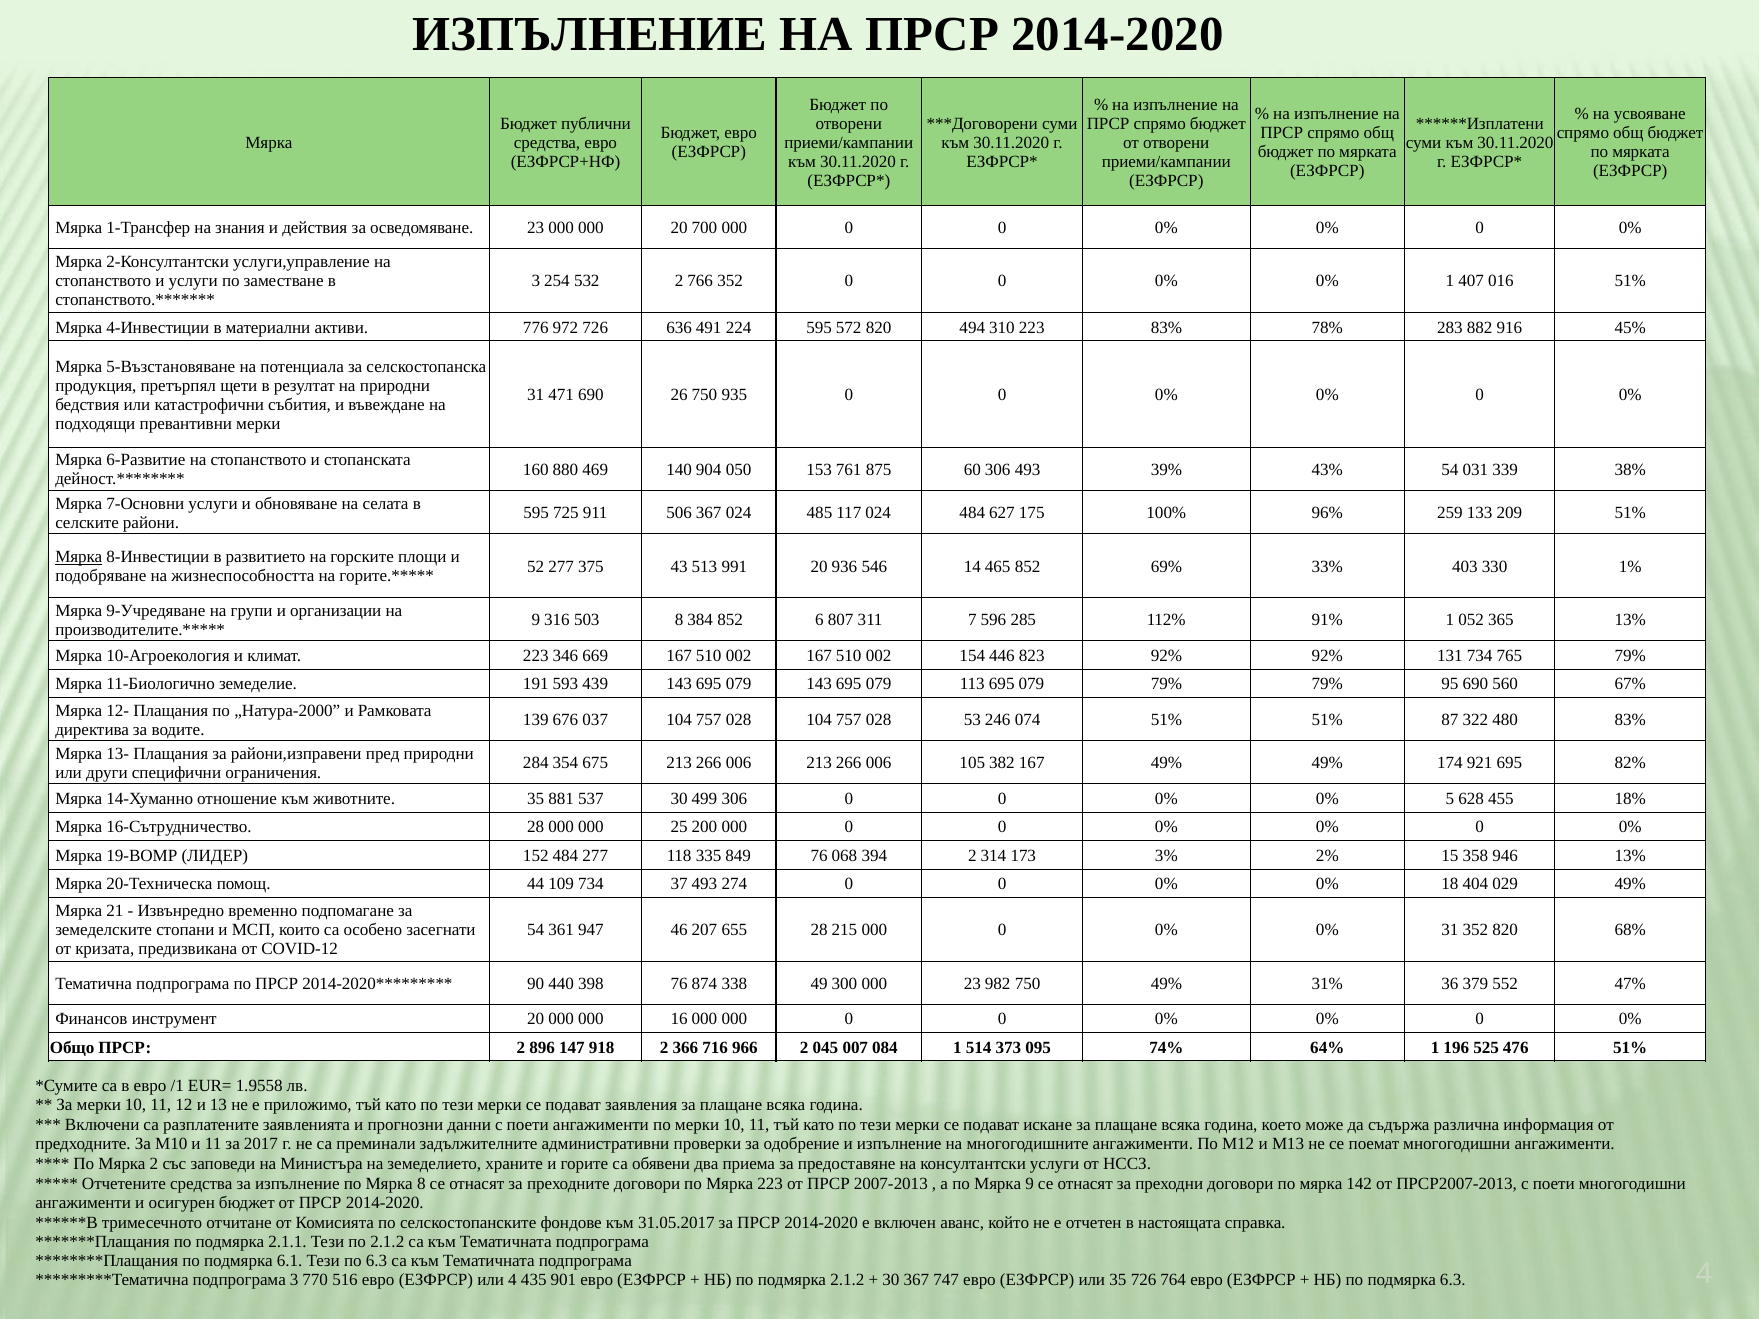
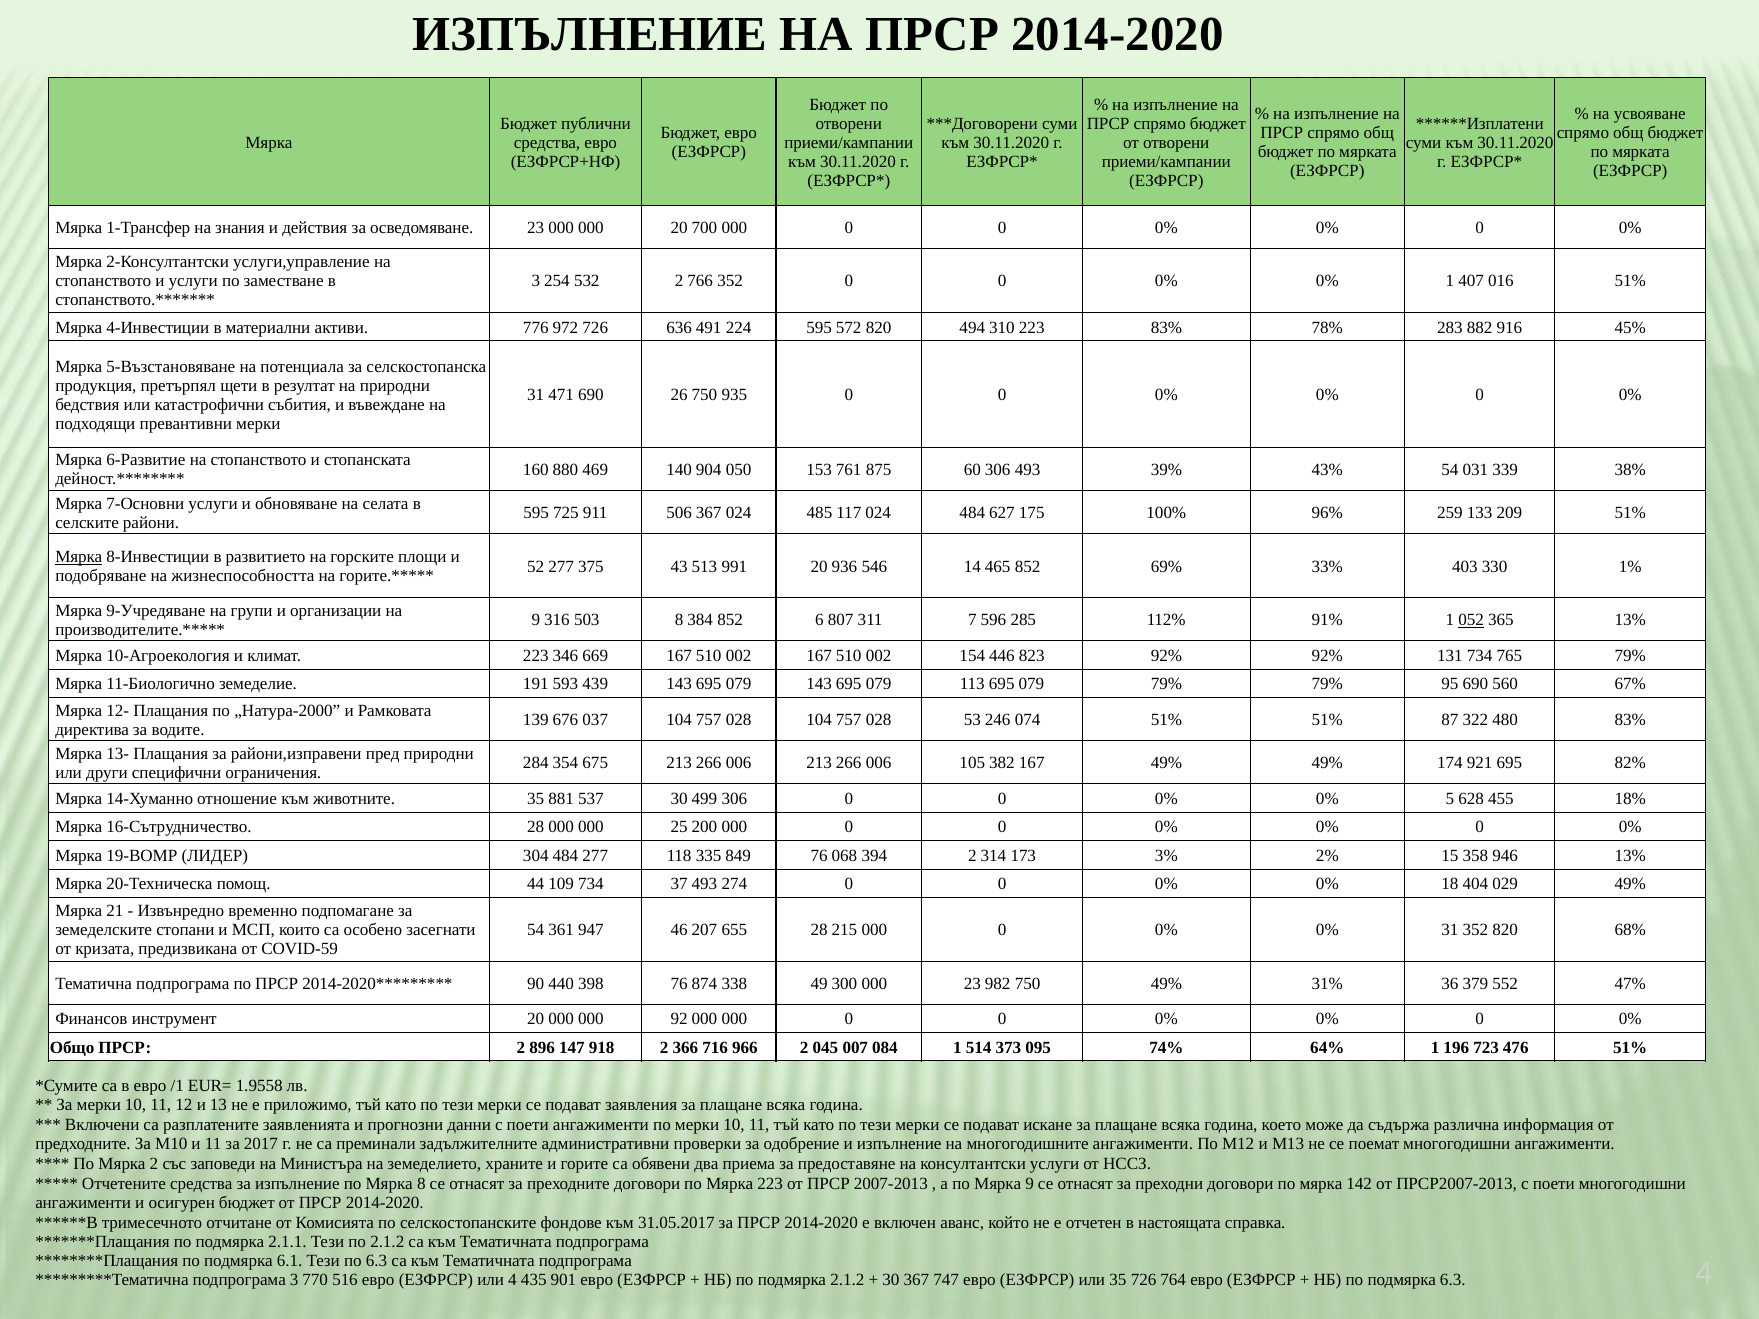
052 underline: none -> present (1471, 620)
152: 152 -> 304 (536, 856)
COVID-12: COVID-12 -> COVID-59 (300, 949)
16: 16 -> 92 (679, 1019)
525: 525 -> 723 (1486, 1048)
